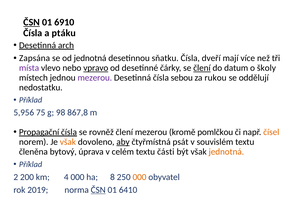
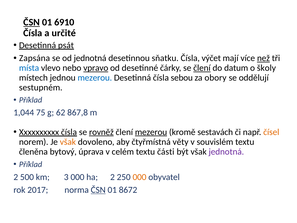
ptáku: ptáku -> určité (64, 33)
arch: arch -> psát (66, 45)
dveří: dveří -> výčet (211, 58)
než underline: none -> present (263, 58)
místa colour: purple -> blue (29, 68)
mezerou colour: purple -> blue (95, 78)
rukou: rukou -> obory (216, 78)
nedostatku: nedostatku -> sestupném (41, 87)
5,956: 5,956 -> 1,044 (24, 112)
98: 98 -> 62 (61, 112)
Propagační: Propagační -> Xxxxxxxxxx (39, 132)
rovněž underline: none -> present (101, 132)
mezerou underline: none -> present (151, 132)
pomlčkou: pomlčkou -> sestavách (215, 132)
aby underline: present -> none (123, 142)
psát: psát -> věty (181, 142)
jednotná colour: orange -> purple (226, 151)
200: 200 -> 500 (27, 177)
4: 4 -> 3 (66, 177)
ha 8: 8 -> 2 (112, 177)
2019: 2019 -> 2017 (38, 190)
6410: 6410 -> 8672 (128, 190)
